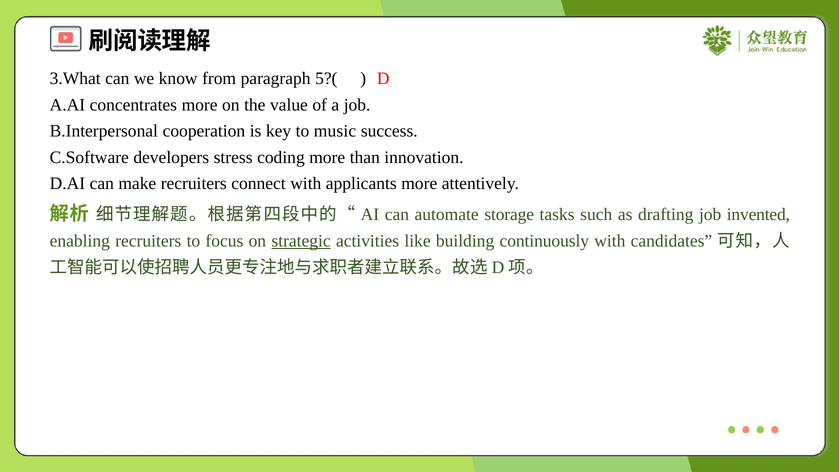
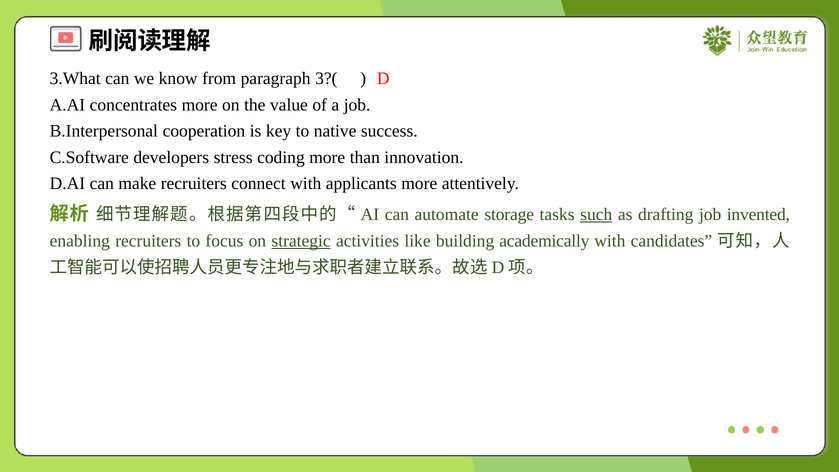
5?(: 5?( -> 3?( (326, 79)
music: music -> native (335, 131)
such underline: none -> present (596, 215)
continuously: continuously -> academically (544, 241)
